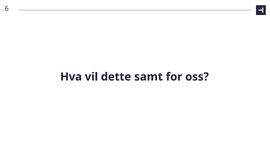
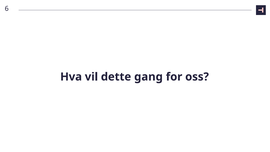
samt: samt -> gang (148, 77)
